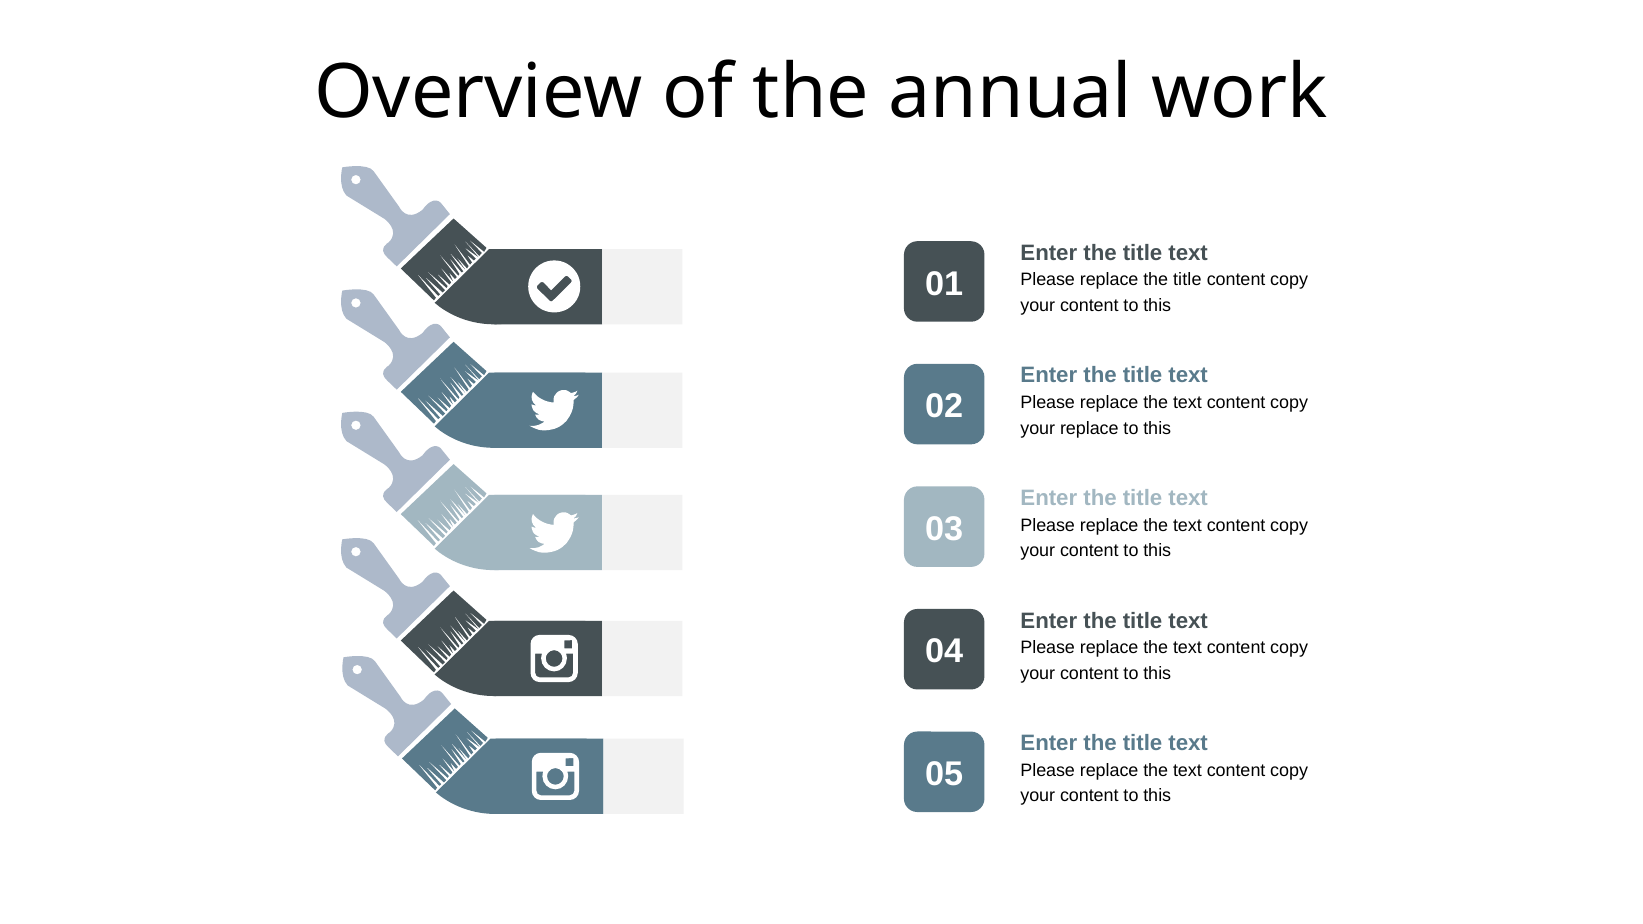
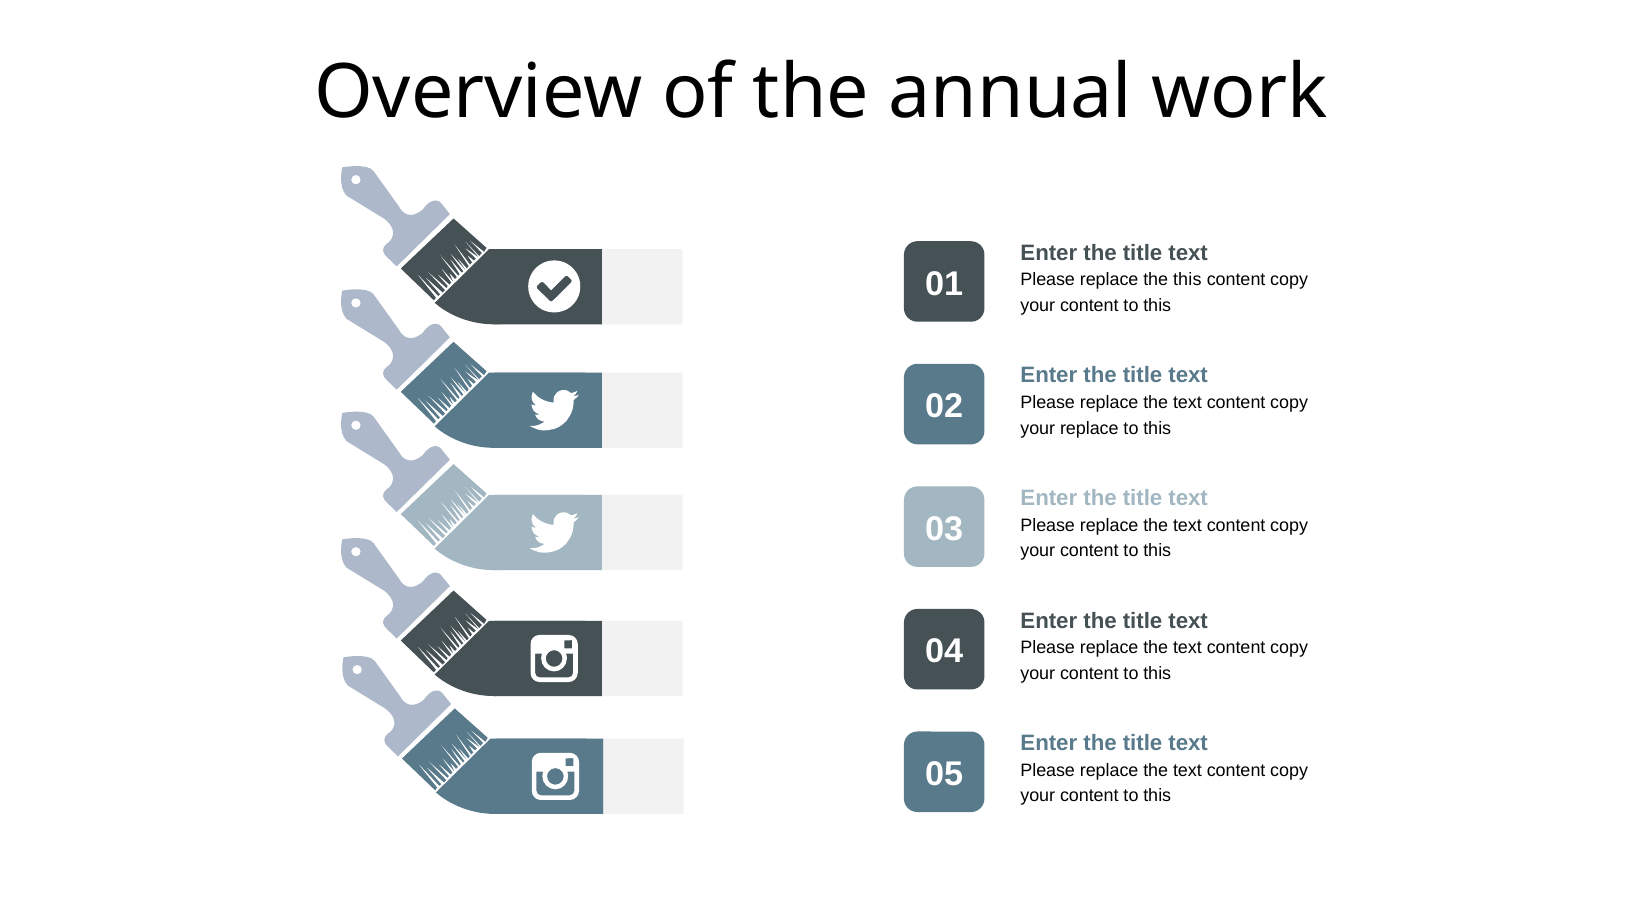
replace the title: title -> this (1187, 280)
